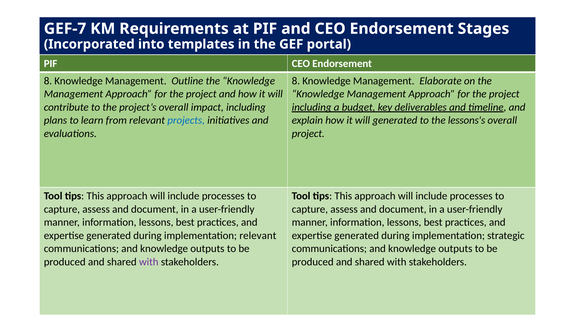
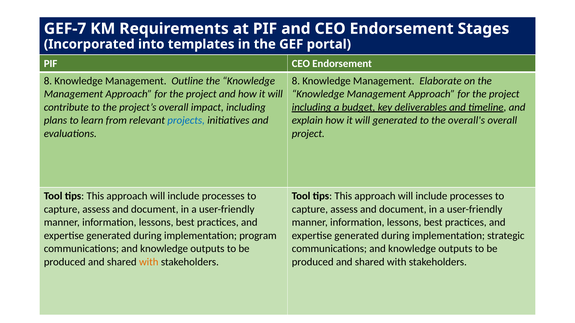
lessons's: lessons's -> overall's (466, 121)
implementation relevant: relevant -> program (258, 236)
with colour: purple -> orange (149, 262)
